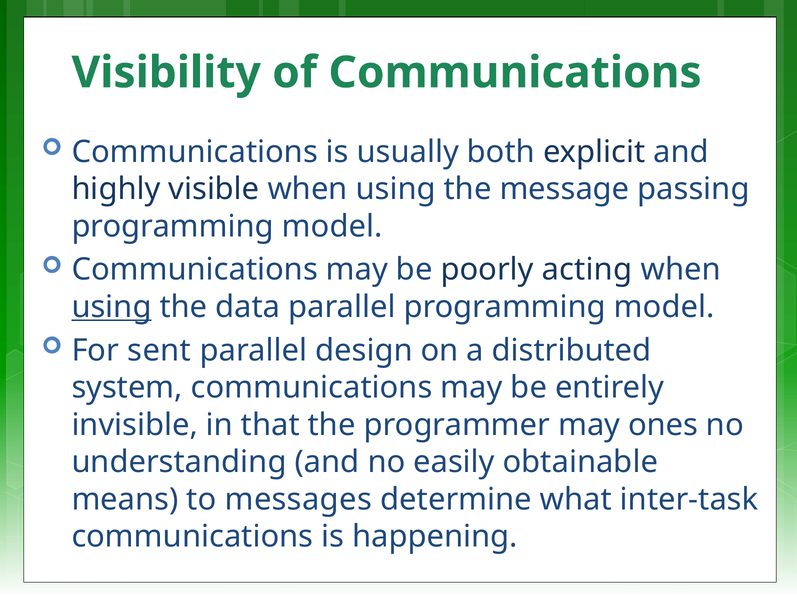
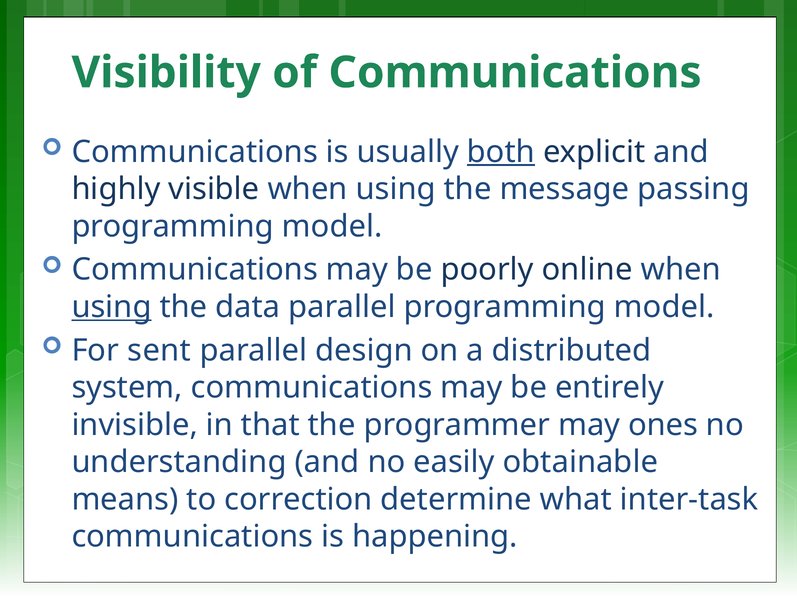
both underline: none -> present (501, 152)
acting: acting -> online (587, 270)
messages: messages -> correction (298, 499)
